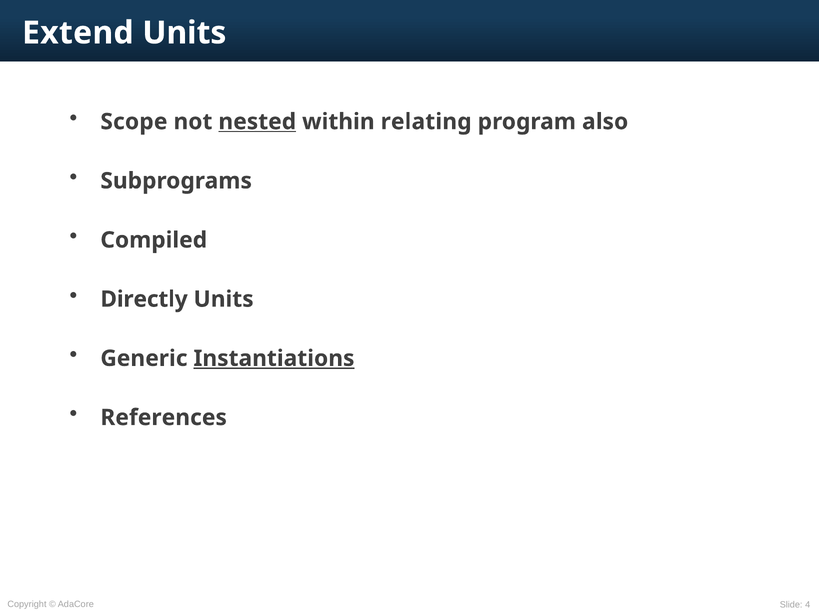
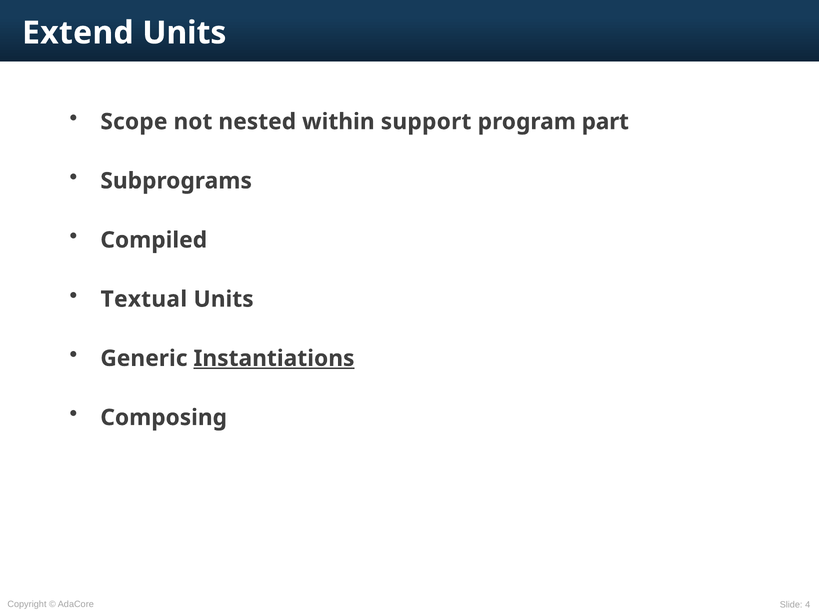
nested underline: present -> none (257, 122)
relating: relating -> support (426, 122)
also: also -> part (605, 122)
Directly: Directly -> Textual (144, 299)
References: References -> Composing (164, 418)
